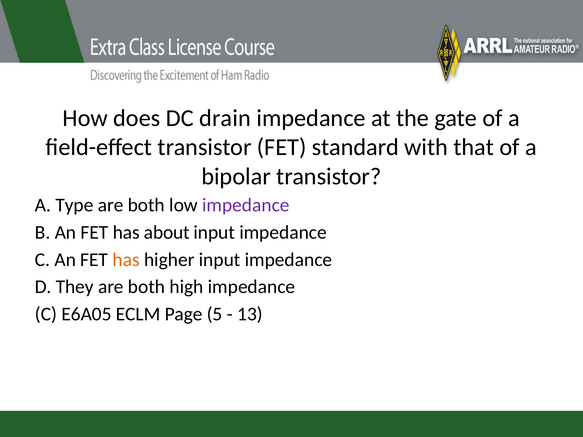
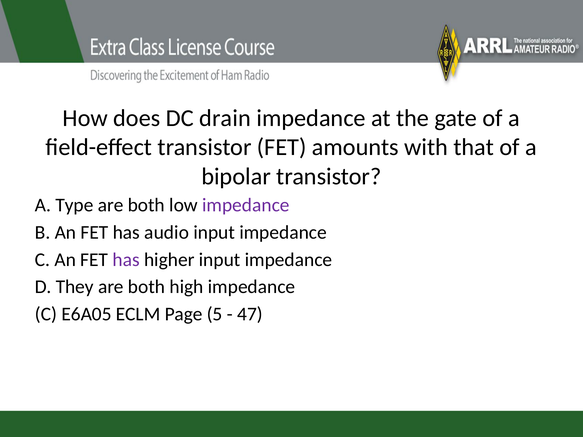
standard: standard -> amounts (355, 147)
about: about -> audio (167, 233)
has colour: orange -> purple (126, 260)
13: 13 -> 47 (250, 314)
